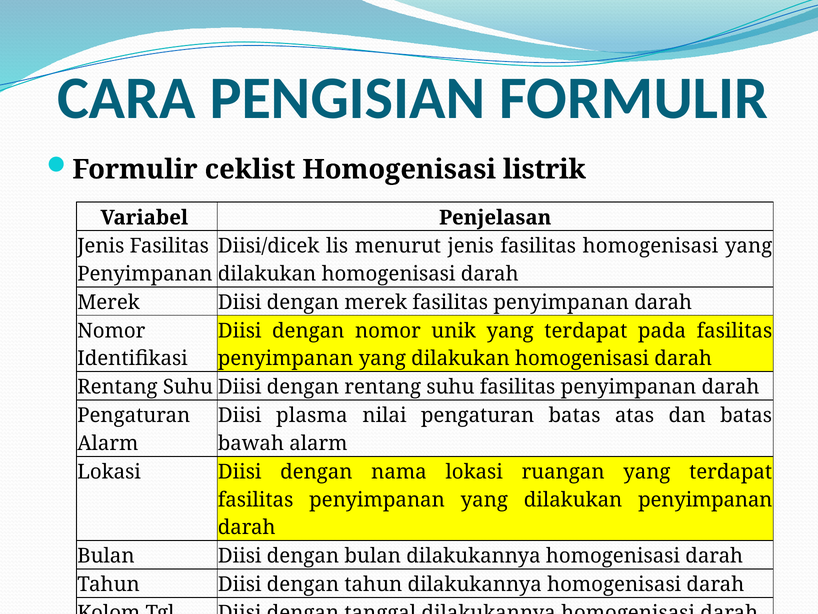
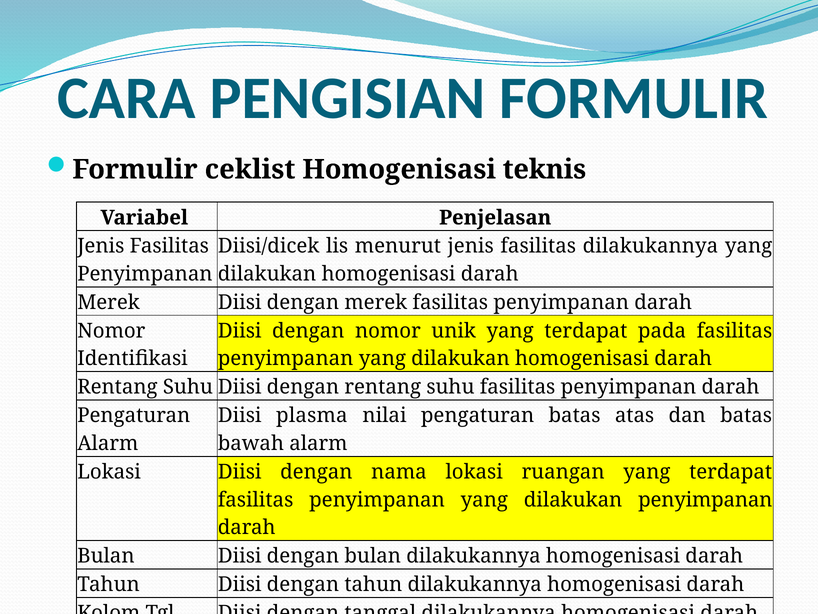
listrik: listrik -> teknis (544, 169)
fasilitas homogenisasi: homogenisasi -> dilakukannya (650, 246)
